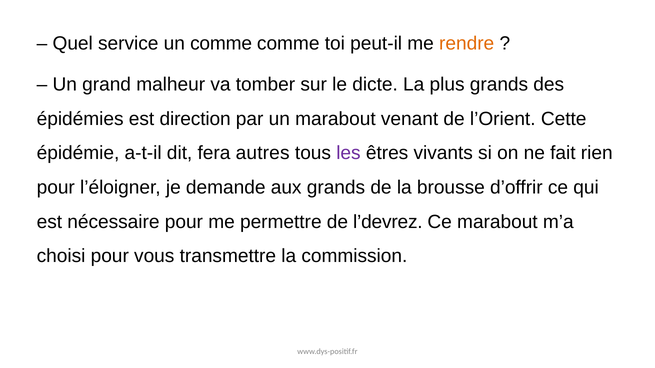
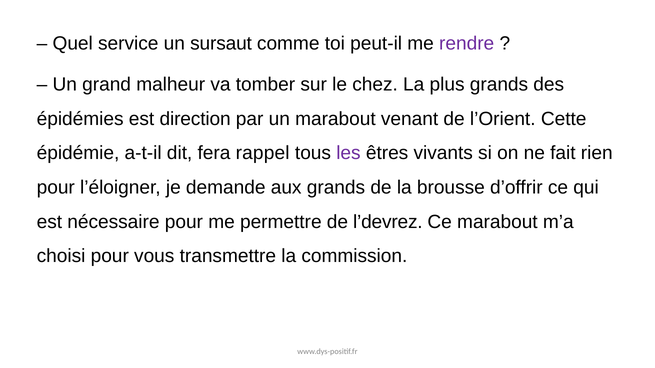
un comme: comme -> sursaut (221, 44)
rendre colour: orange -> purple (467, 44)
dicte: dicte -> chez (375, 85)
autres: autres -> rappel (263, 153)
